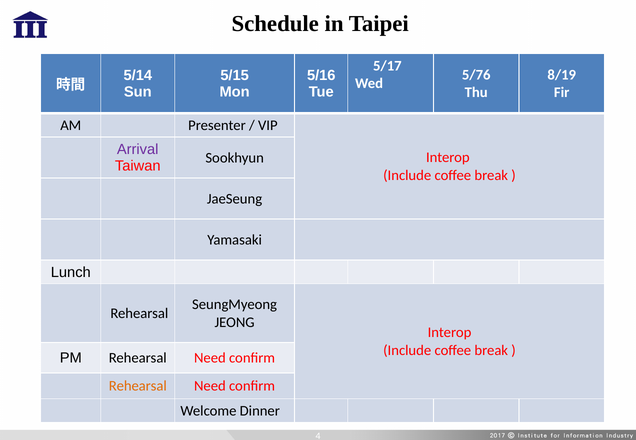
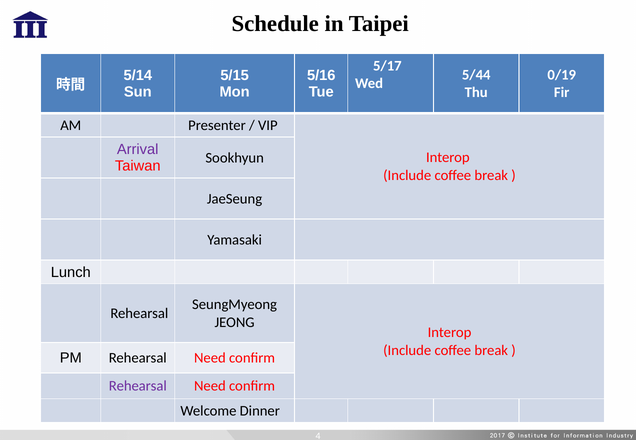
5/76: 5/76 -> 5/44 (476, 75)
8/19: 8/19 -> 0/19 (562, 75)
Rehearsal colour: orange -> purple (138, 386)
